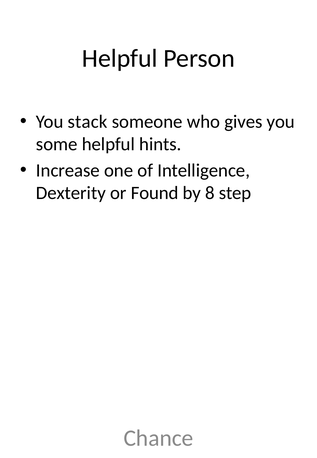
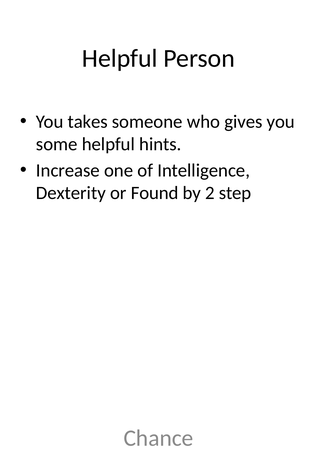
stack: stack -> takes (88, 122)
8: 8 -> 2 (210, 193)
